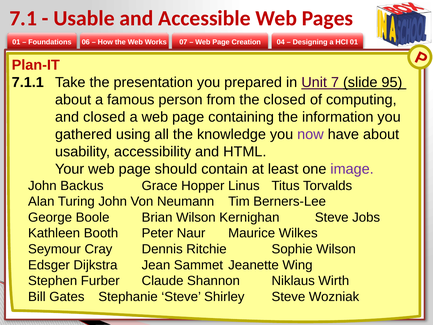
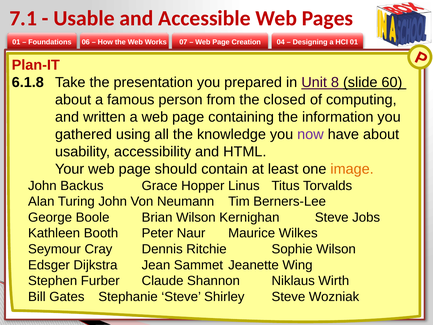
7.1.1: 7.1.1 -> 6.1.8 (28, 82)
7: 7 -> 8 (335, 82)
95: 95 -> 60 (392, 82)
and closed: closed -> written (104, 117)
image colour: purple -> orange (352, 169)
